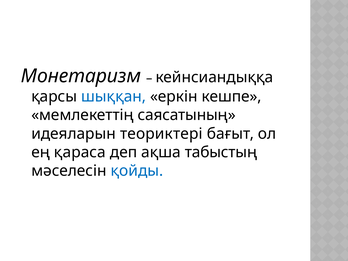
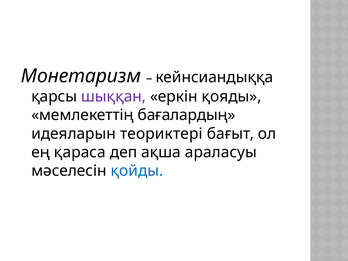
шыққан colour: blue -> purple (114, 97)
кешпе: кешпе -> қояды (232, 97)
саясатының: саясатының -> бағалардың (187, 115)
табыстың: табыстың -> араласуы (221, 152)
